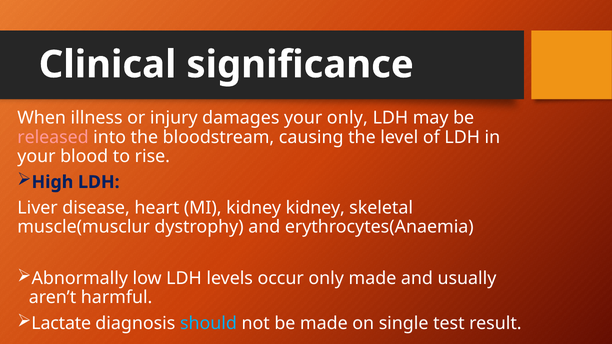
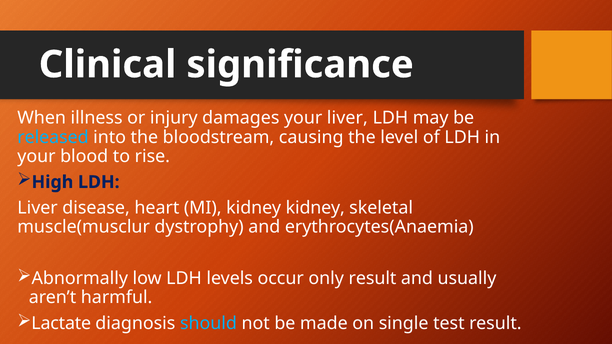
your only: only -> liver (347, 118)
released colour: pink -> light blue (53, 137)
only made: made -> result (372, 278)
